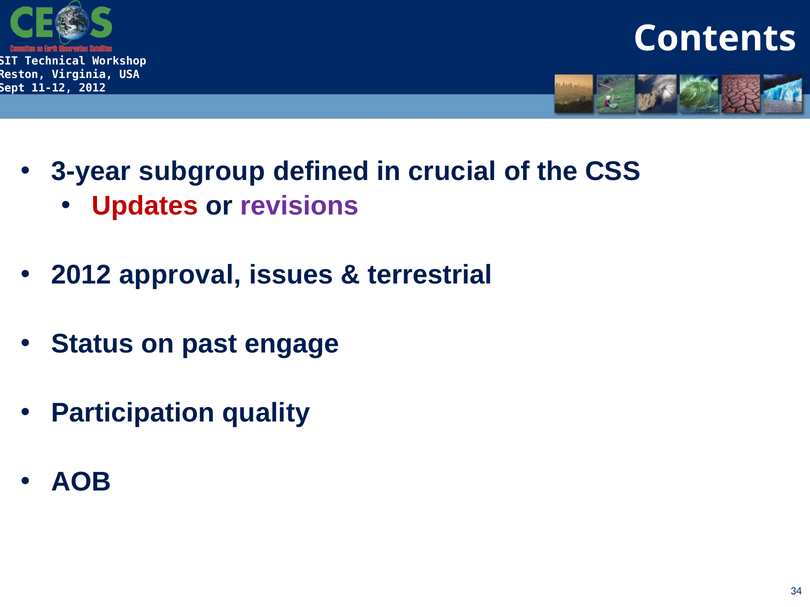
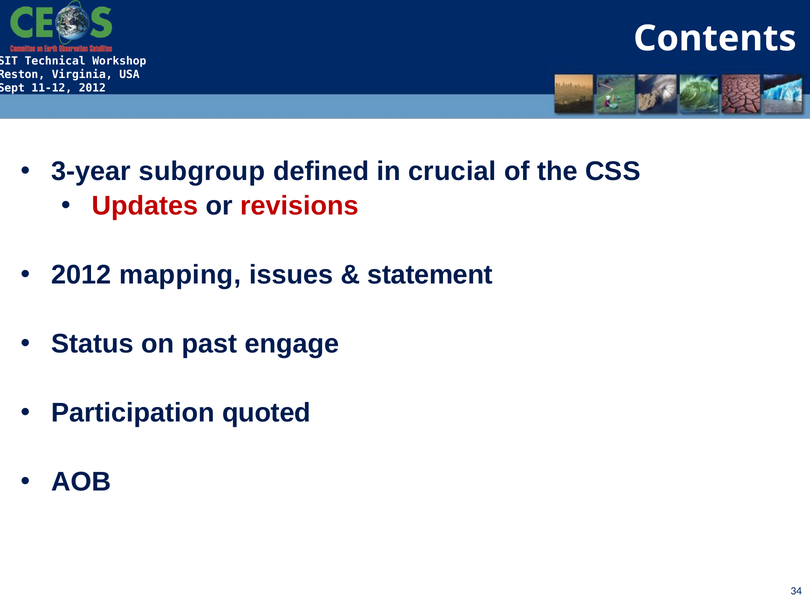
revisions colour: purple -> red (300, 206)
approval: approval -> mapping (180, 275)
terrestrial: terrestrial -> statement (430, 275)
quality: quality -> quoted (266, 413)
